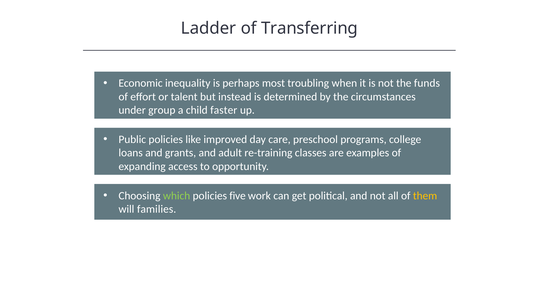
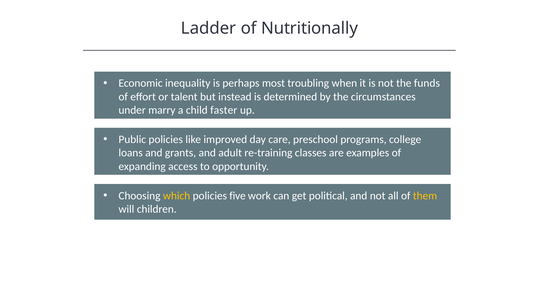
Transferring: Transferring -> Nutritionally (310, 28)
group: group -> marry (162, 110)
which colour: light green -> yellow (177, 196)
families: families -> children (157, 209)
